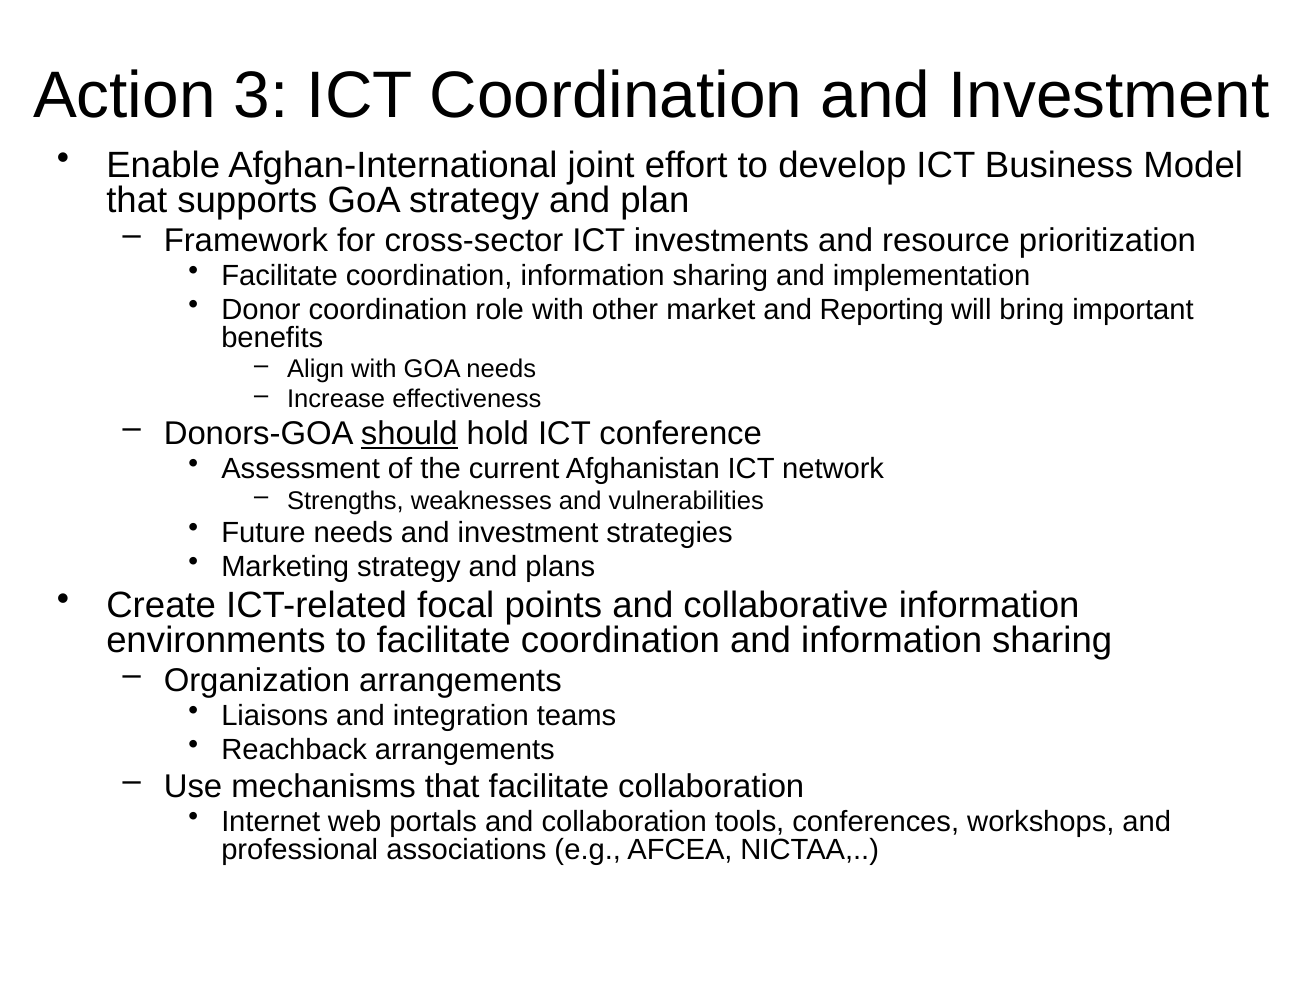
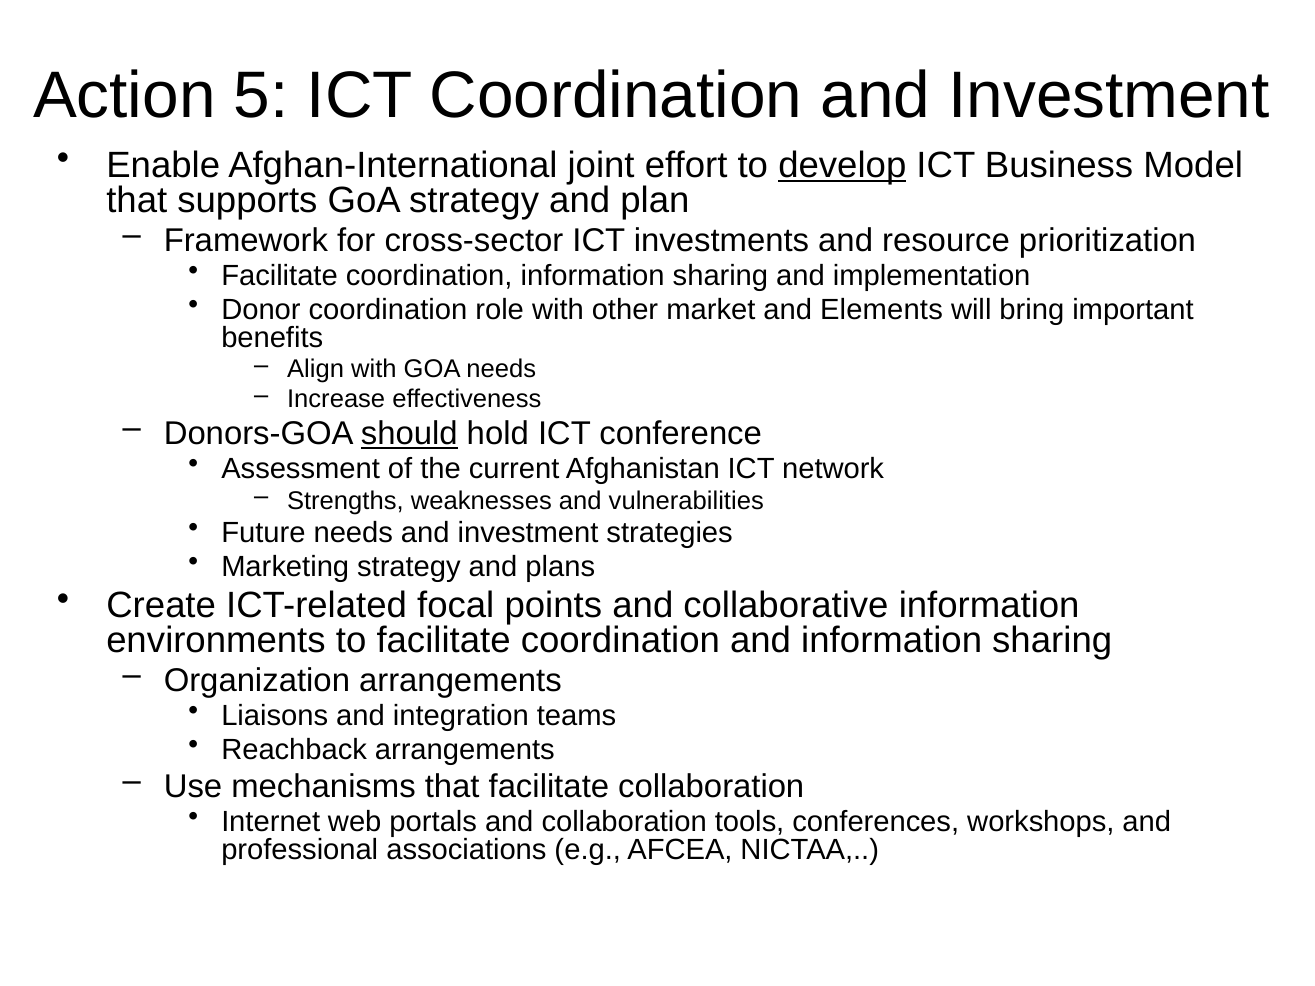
3: 3 -> 5 (261, 96)
develop underline: none -> present (842, 165)
Reporting: Reporting -> Elements (881, 310)
